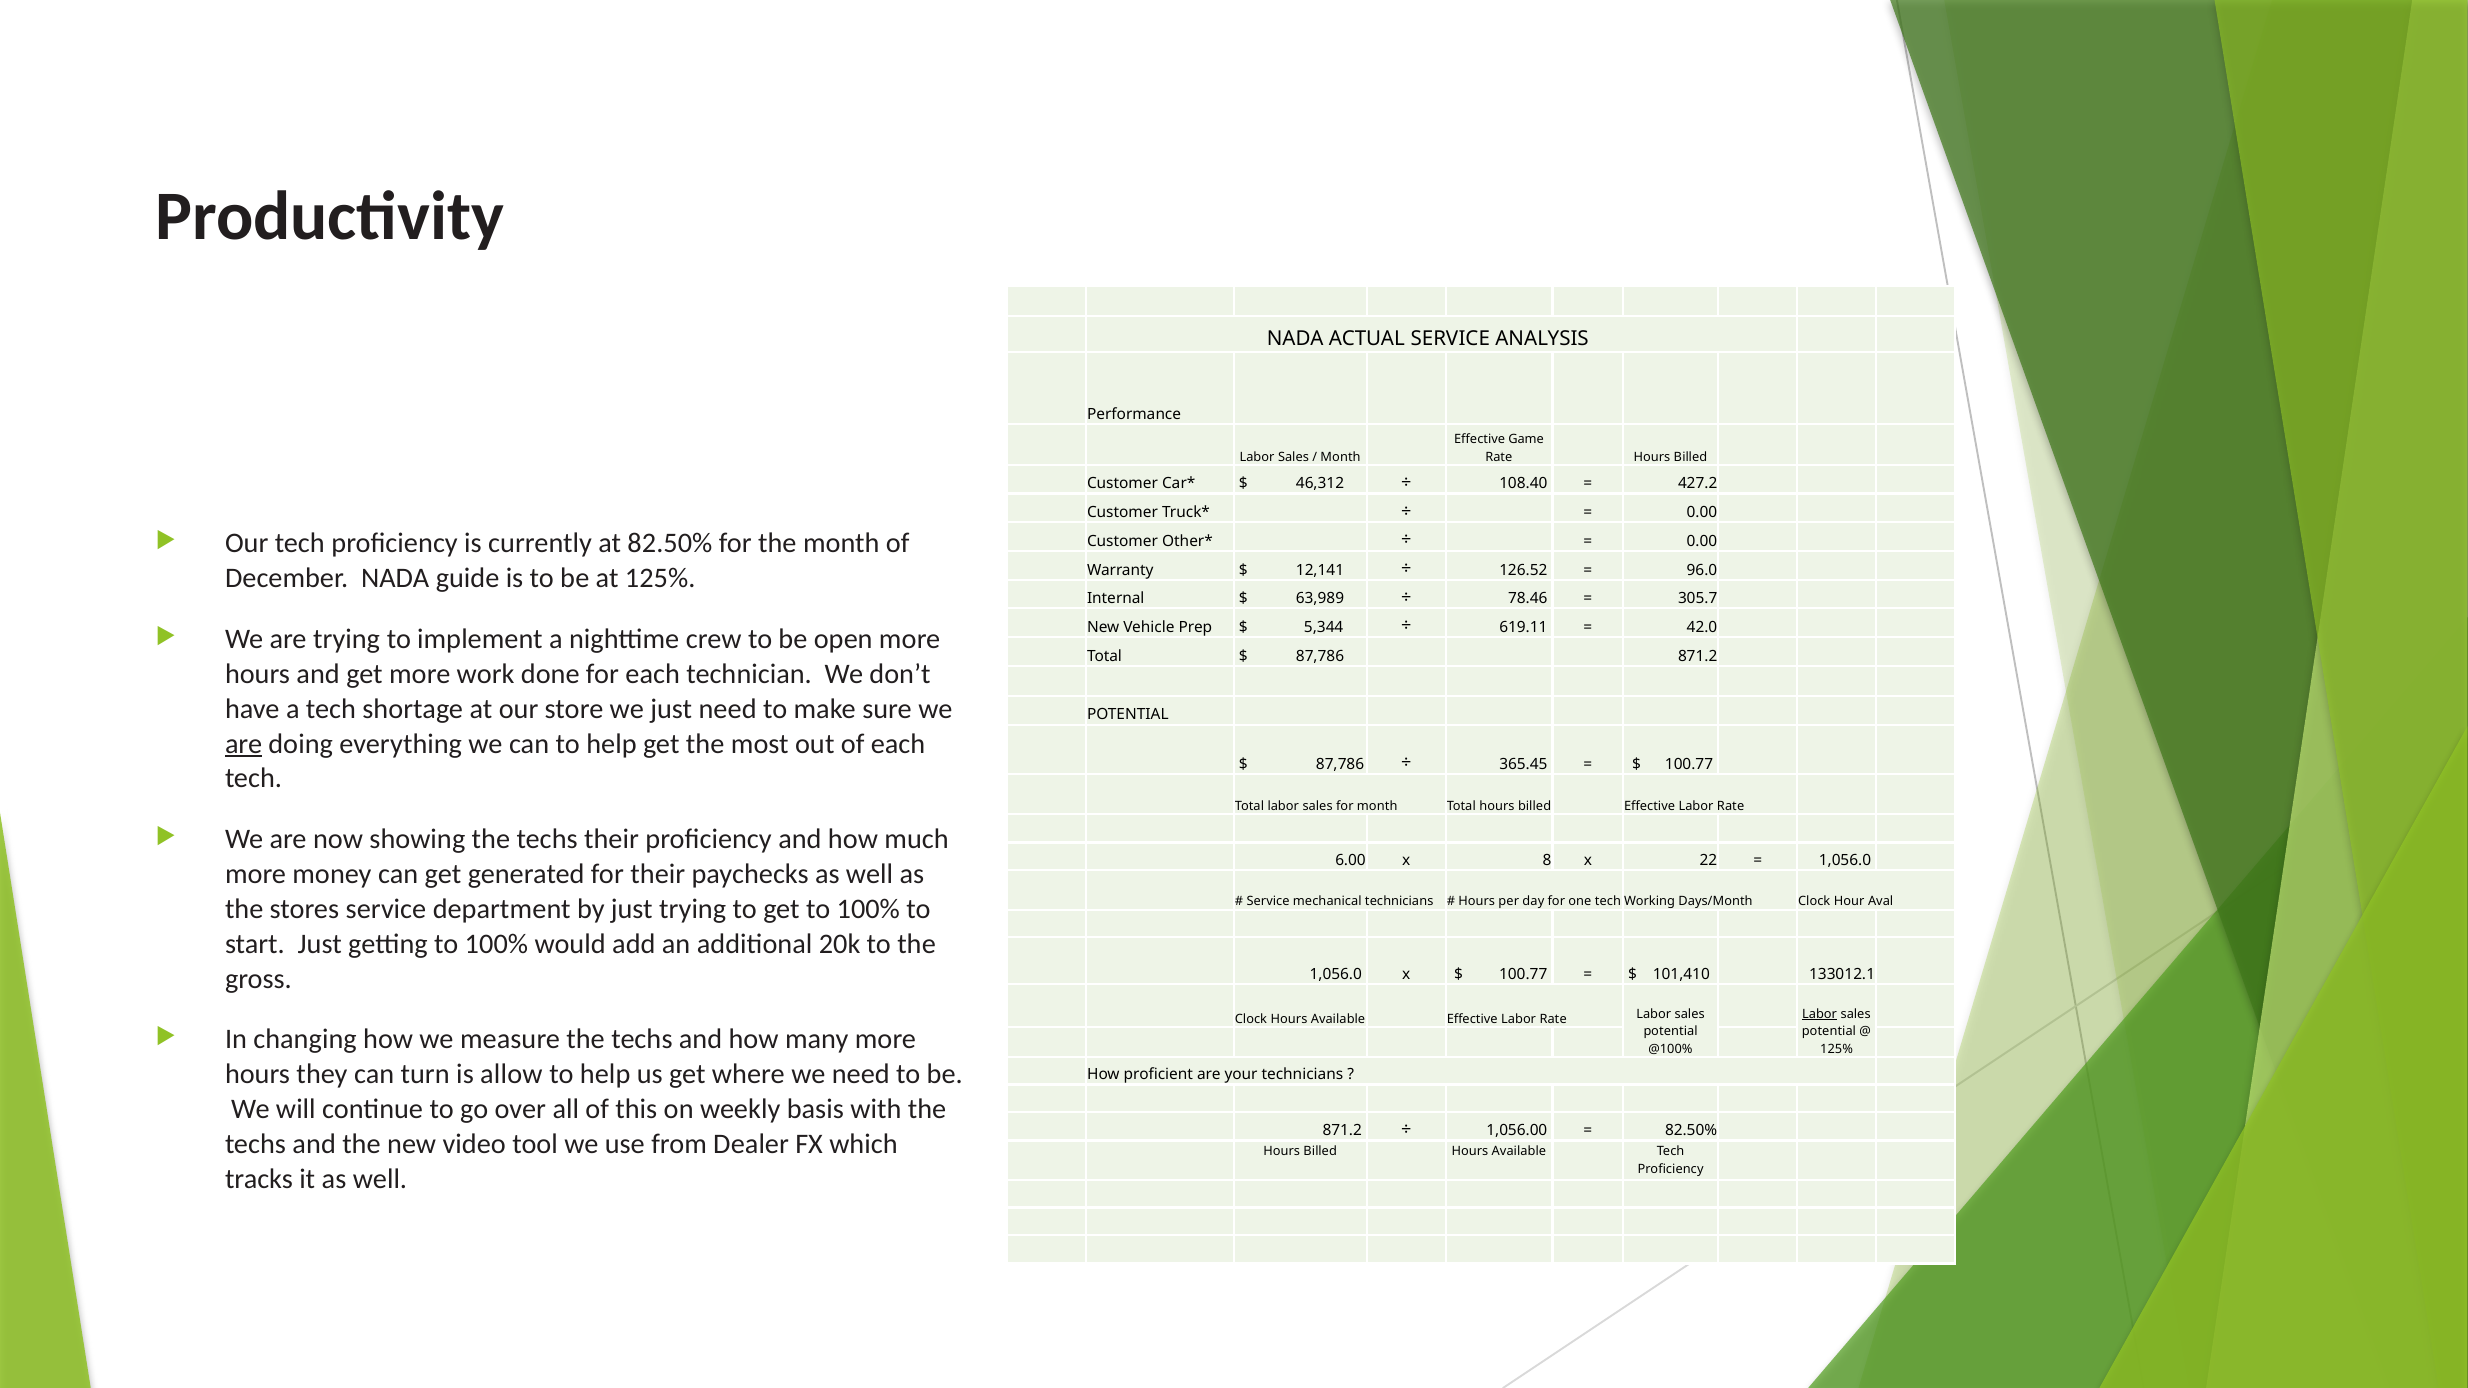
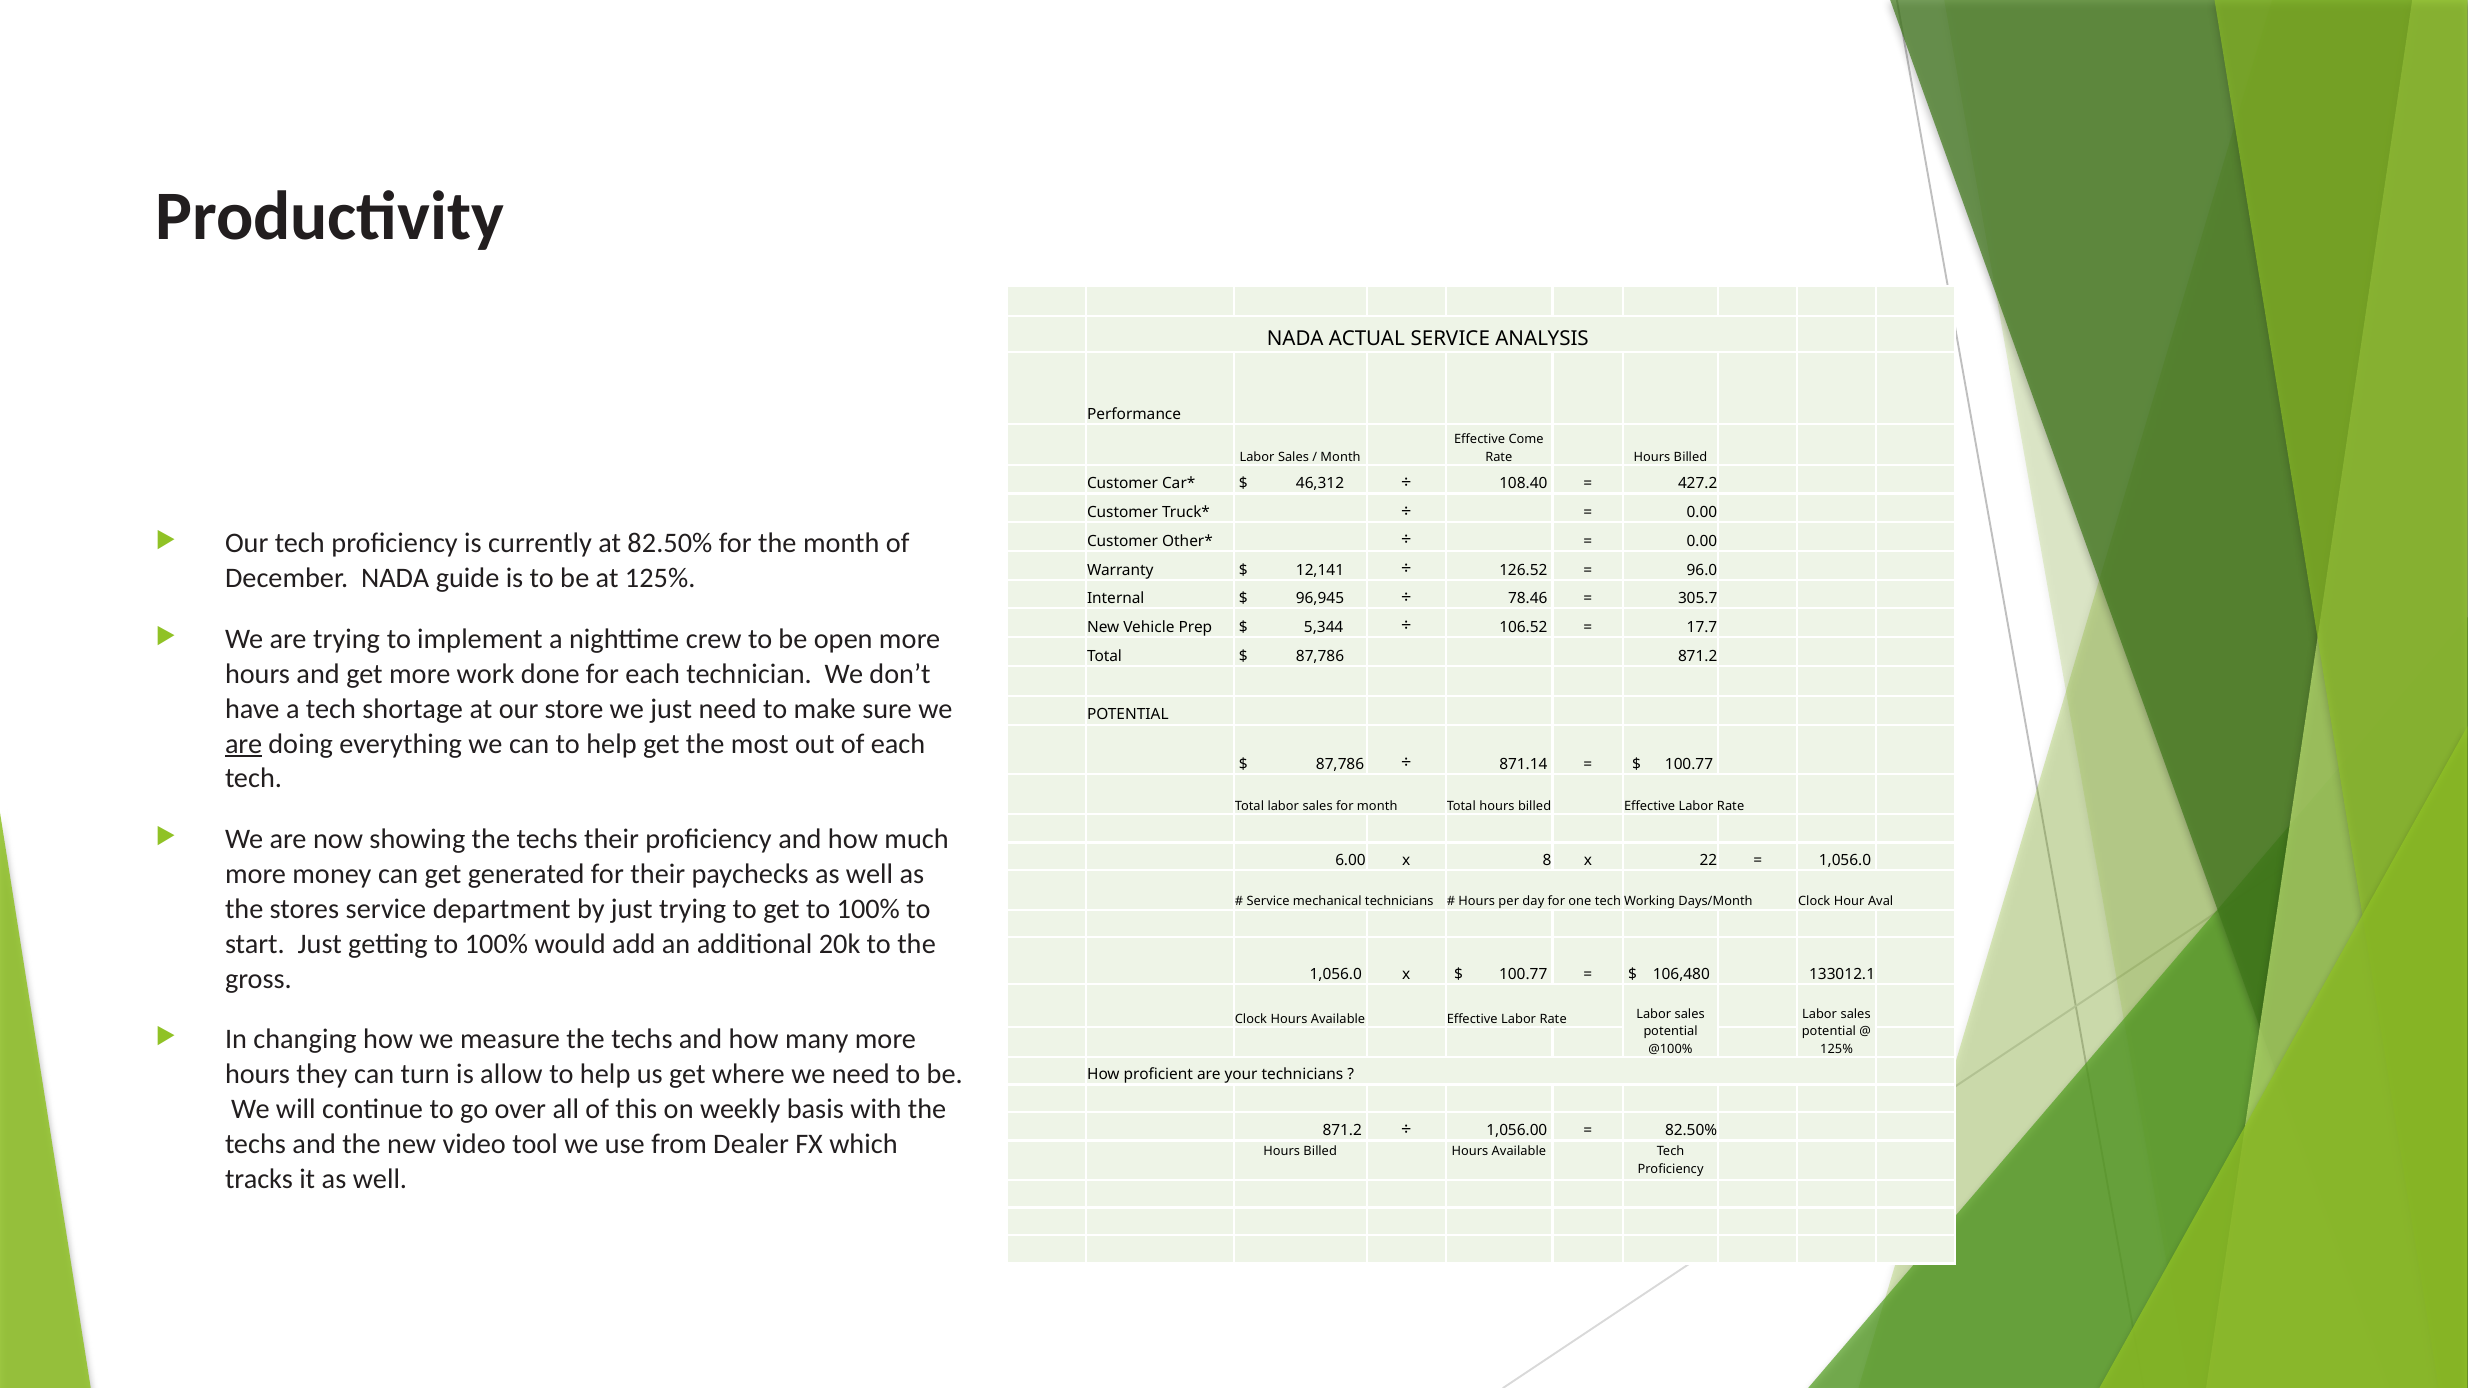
Game: Game -> Come (1526, 439)
63,989: 63,989 -> 96,945 (1320, 599)
619.11: 619.11 -> 106.52 (1523, 627)
42.0: 42.0 -> 17.7 (1702, 627)
365.45: 365.45 -> 871.14 (1523, 765)
101,410: 101,410 -> 106,480 (1681, 975)
Labor underline: present -> none (1820, 1014)
